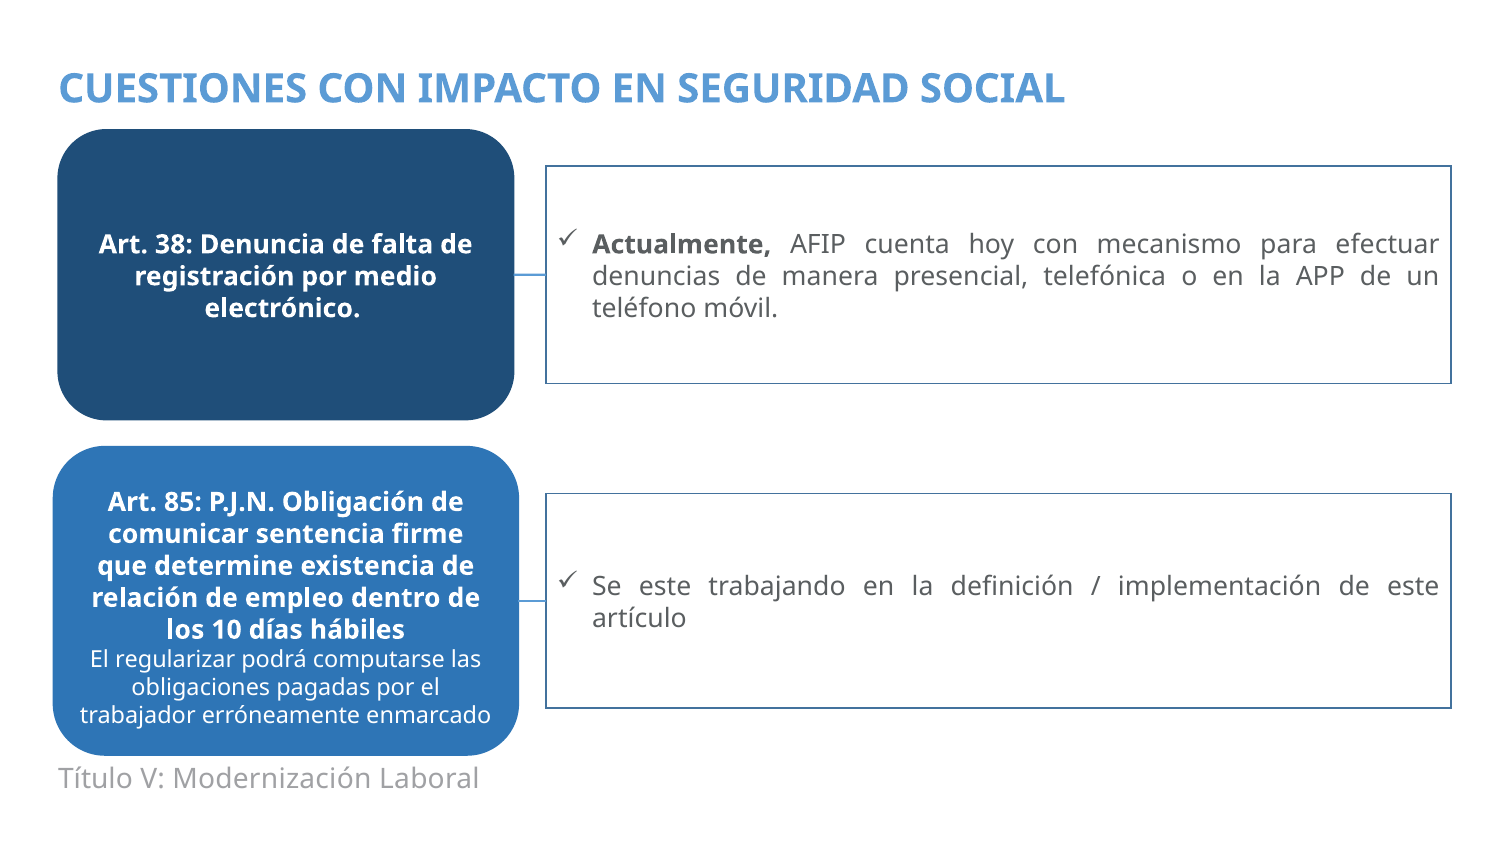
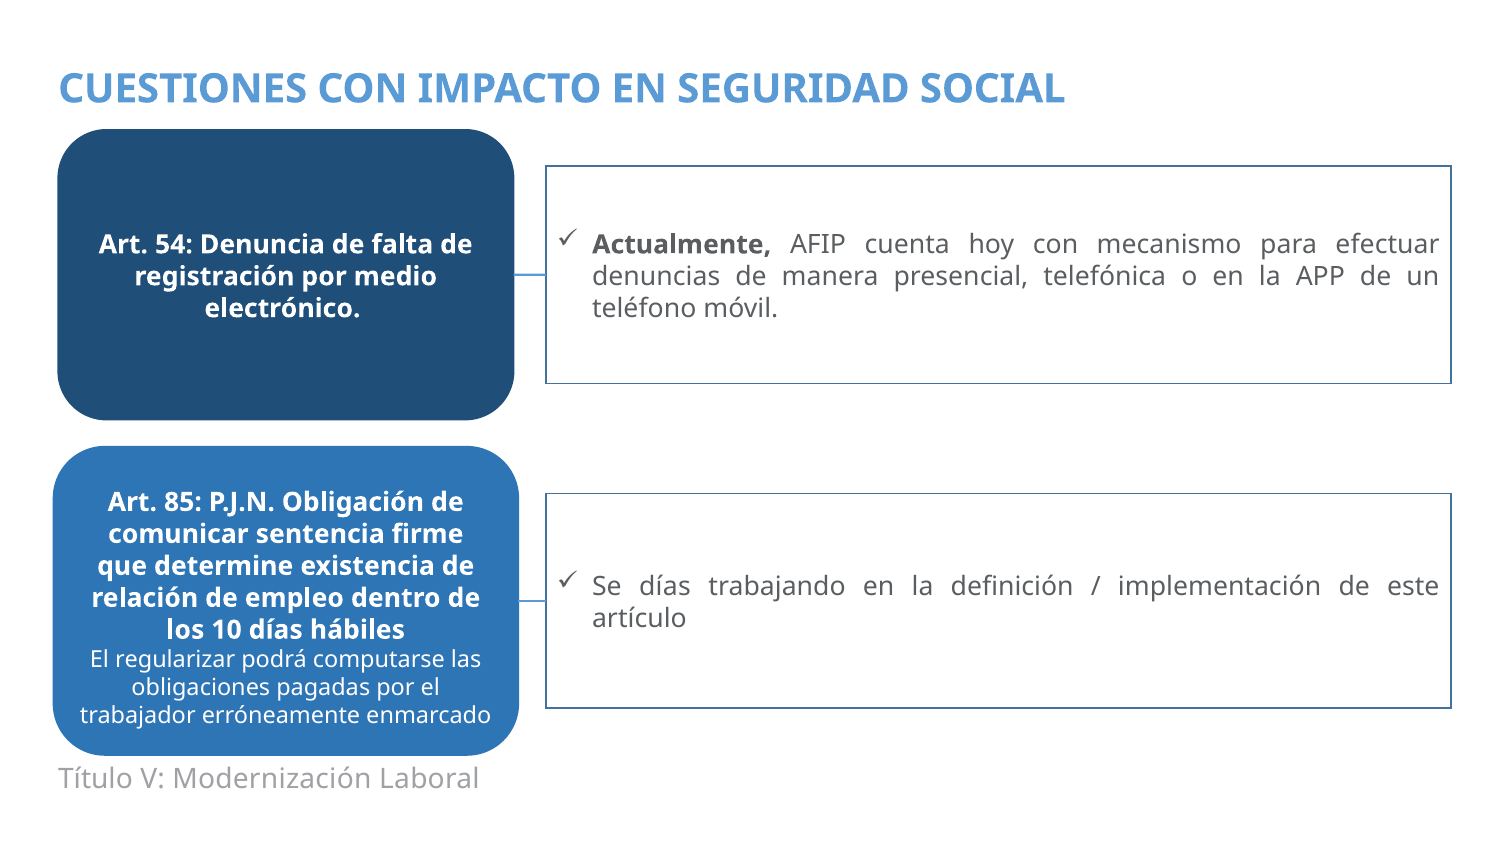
38: 38 -> 54 (174, 245)
Se este: este -> días (665, 587)
